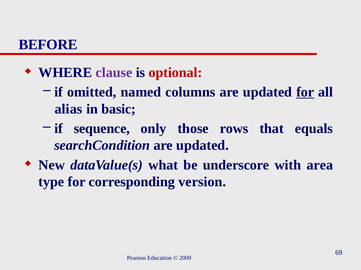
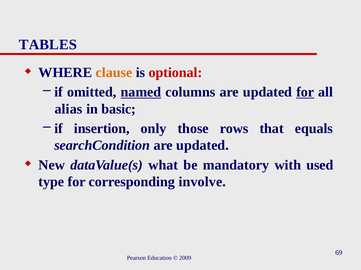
BEFORE: BEFORE -> TABLES (48, 45)
clause colour: purple -> orange (114, 73)
named underline: none -> present (141, 92)
sequence: sequence -> insertion (102, 129)
underscore: underscore -> mandatory (236, 165)
area: area -> used (320, 165)
version: version -> involve (202, 182)
